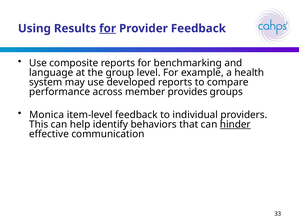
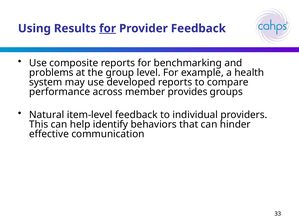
language: language -> problems (51, 73)
Monica: Monica -> Natural (47, 115)
hinder underline: present -> none (235, 125)
